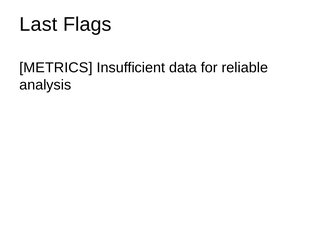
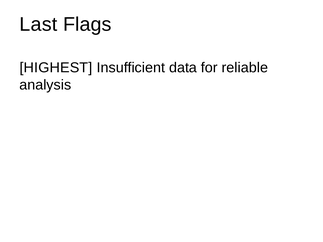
METRICS: METRICS -> HIGHEST (56, 68)
